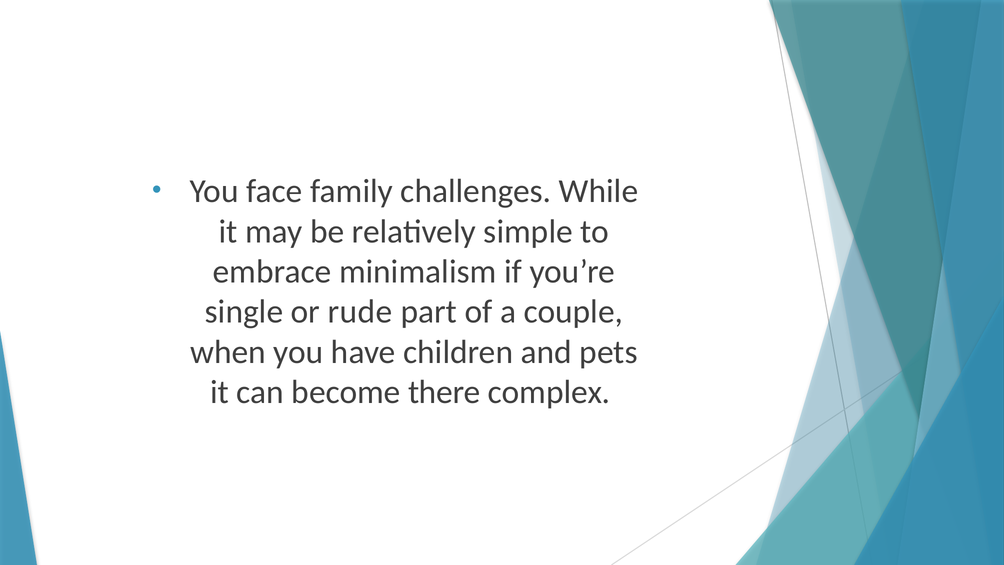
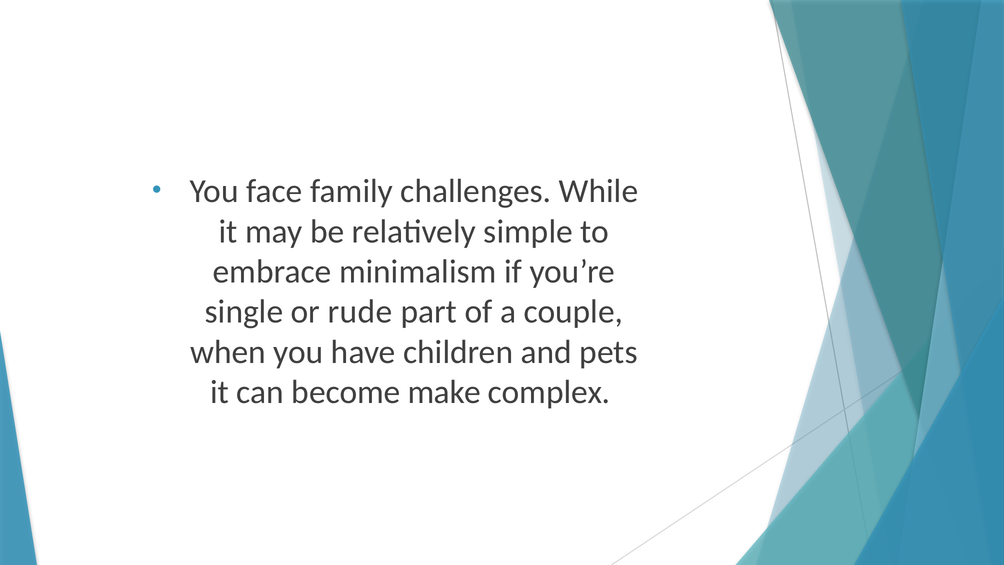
there: there -> make (444, 392)
